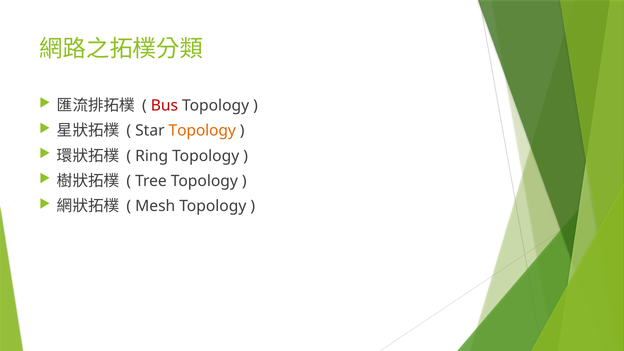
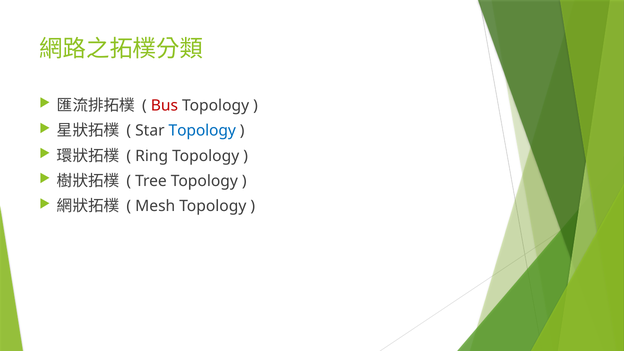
Topology colour: orange -> blue (202, 131)
